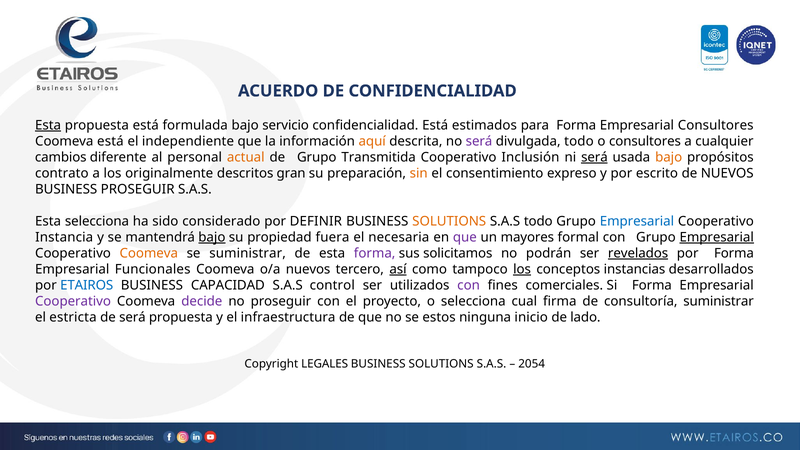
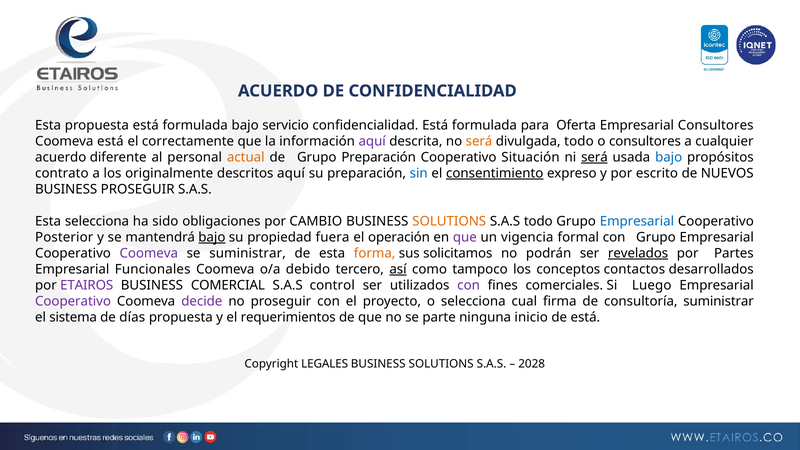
Esta underline: present -> none (48, 125)
confidencialidad Está estimados: estimados -> formulada (484, 125)
para Forma: Forma -> Oferta (576, 125)
independiente: independiente -> correctamente (188, 141)
aquí colour: orange -> purple (372, 141)
será colour: purple -> orange (479, 141)
cambios: cambios -> acuerdo (61, 157)
Grupo Transmitida: Transmitida -> Preparación (379, 157)
Inclusión: Inclusión -> Situación (530, 157)
bajo colour: orange -> blue (669, 157)
descritos gran: gran -> aquí (291, 173)
sin colour: orange -> blue (419, 173)
consentimiento underline: none -> present (495, 173)
considerado: considerado -> obligaciones (221, 221)
DEFINIR: DEFINIR -> CAMBIO (316, 221)
Instancia: Instancia -> Posterior (64, 237)
necesaria: necesaria -> operación (399, 237)
mayores: mayores -> vigencia (527, 237)
Empresarial underline: present -> none (717, 237)
Coomeva colour: orange -> purple (149, 253)
forma colour: purple -> orange (375, 253)
por Forma: Forma -> Partes (734, 253)
o/a nuevos: nuevos -> debido (308, 269)
los underline: present -> none (522, 269)
instancias: instancias -> contactos (634, 269)
ETAIROS colour: blue -> purple (87, 285)
CAPACIDAD: CAPACIDAD -> COMERCIAL (228, 285)
Si Forma: Forma -> Luego (652, 285)
estricta: estricta -> sistema (73, 317)
de será: será -> días (132, 317)
infraestructura: infraestructura -> requerimientos (288, 317)
estos: estos -> parte (439, 317)
de lado: lado -> está (585, 317)
2054: 2054 -> 2028 (532, 364)
